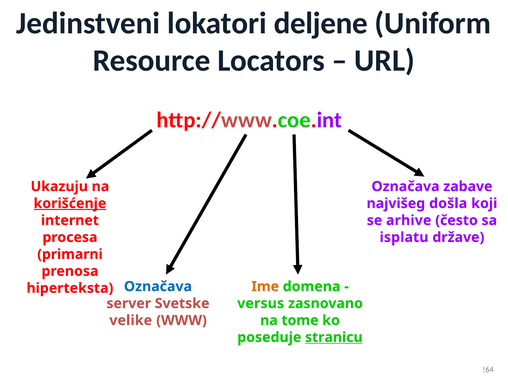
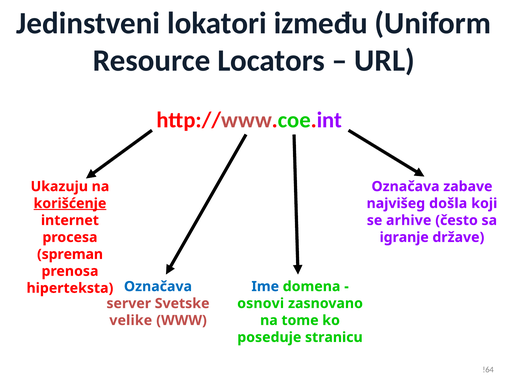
deljene: deljene -> između (321, 23)
isplatu: isplatu -> igranje (404, 237)
primarni: primarni -> spreman (70, 254)
Ime colour: orange -> blue (265, 286)
versus: versus -> osnovi (261, 303)
stranicu underline: present -> none (334, 337)
